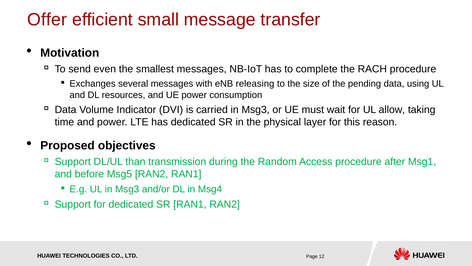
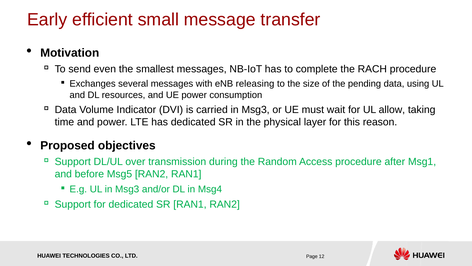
Offer: Offer -> Early (47, 20)
than: than -> over (135, 161)
